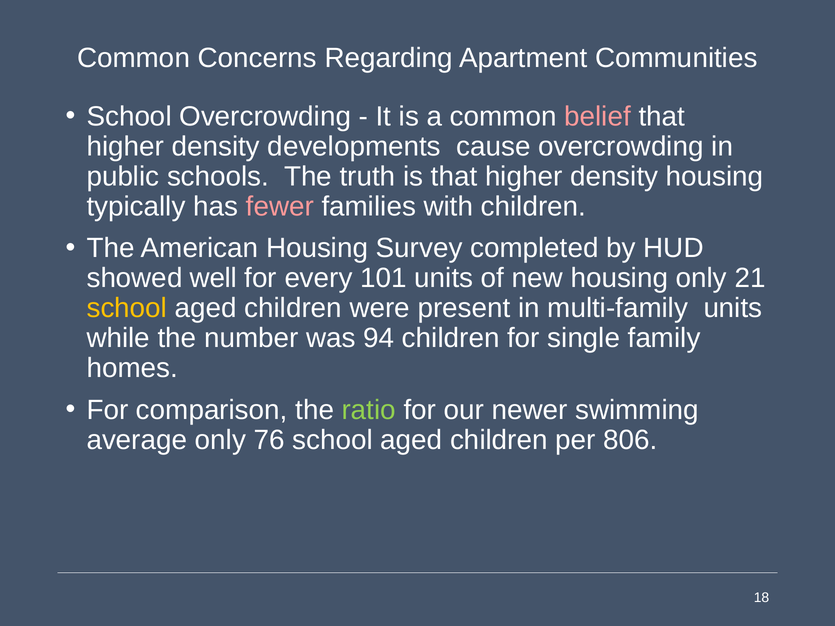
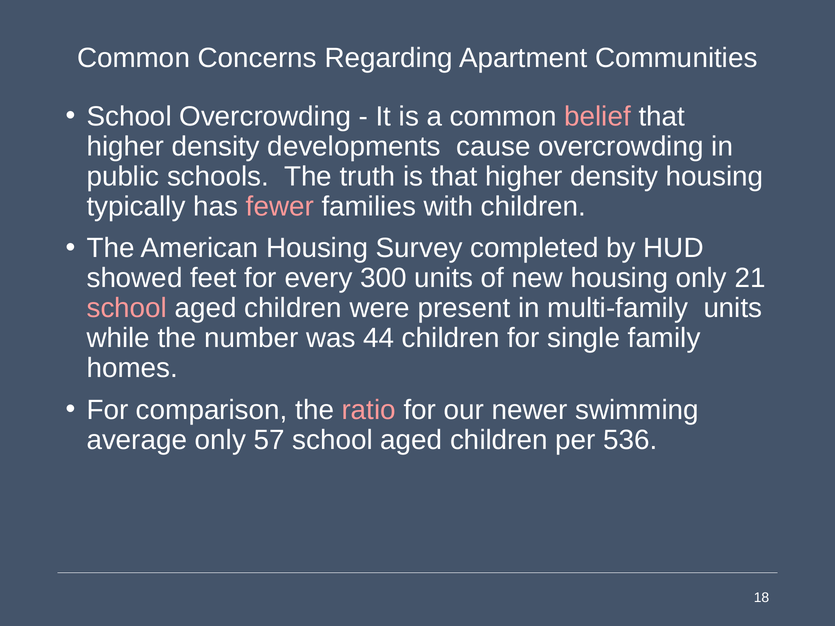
well: well -> feet (213, 278)
101: 101 -> 300 (383, 278)
school colour: yellow -> pink (127, 308)
94: 94 -> 44 (379, 338)
ratio colour: light green -> pink (369, 410)
76: 76 -> 57 (269, 440)
806: 806 -> 536 (630, 440)
